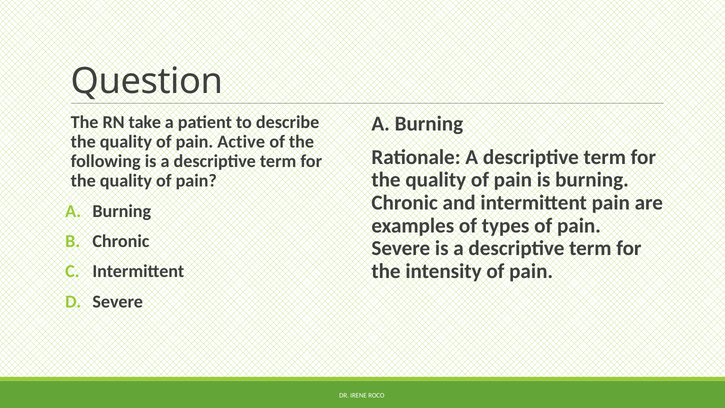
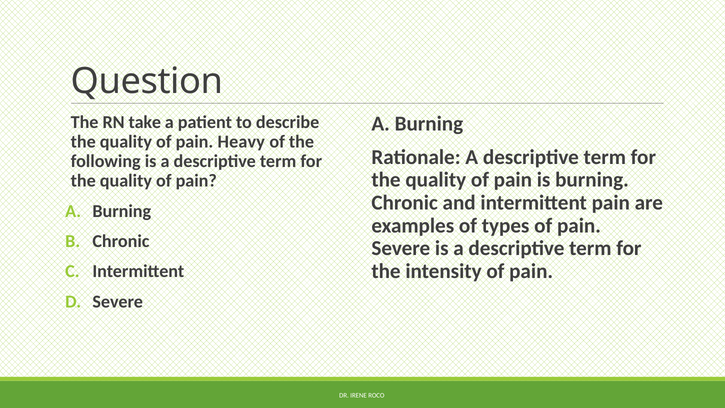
Active: Active -> Heavy (241, 142)
